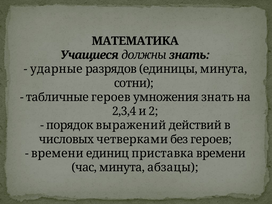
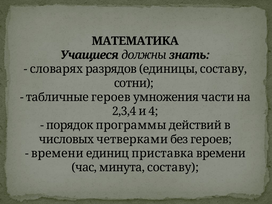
ударные: ударные -> словарях (57, 69)
единицы минута: минута -> составу (223, 69)
умножения знать: знать -> части (218, 97)
2: 2 -> 4 (153, 111)
выражений: выражений -> программы (131, 125)
минута абзацы: абзацы -> составу (173, 168)
